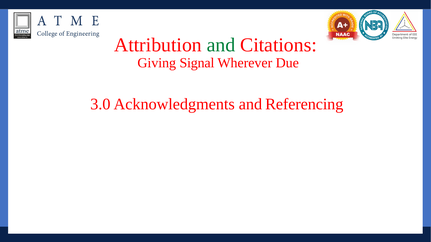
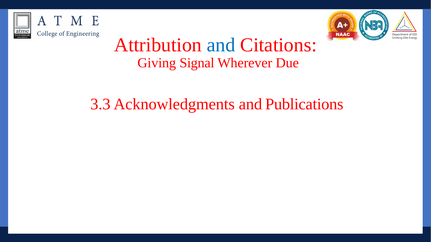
and colour: green -> blue (221, 45)
3.0: 3.0 -> 3.3 (100, 105)
Referencing: Referencing -> Publications (304, 105)
